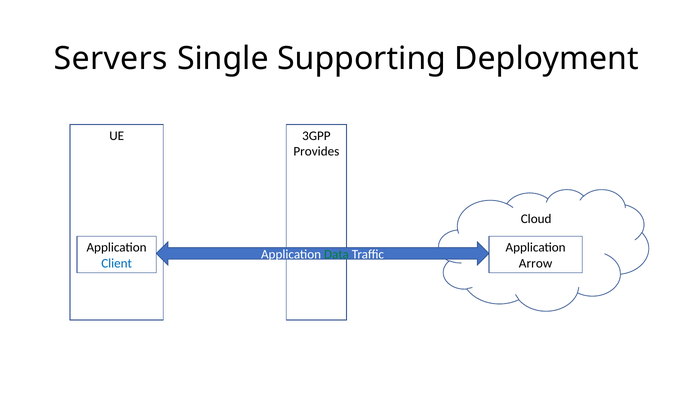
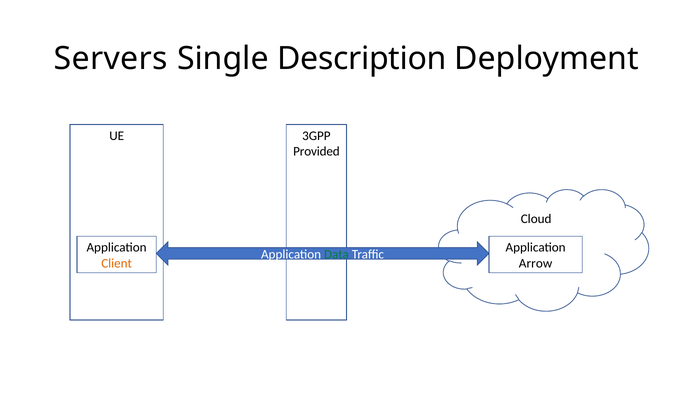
Supporting: Supporting -> Description (362, 59)
Provides: Provides -> Provided (316, 152)
Client colour: blue -> orange (117, 263)
